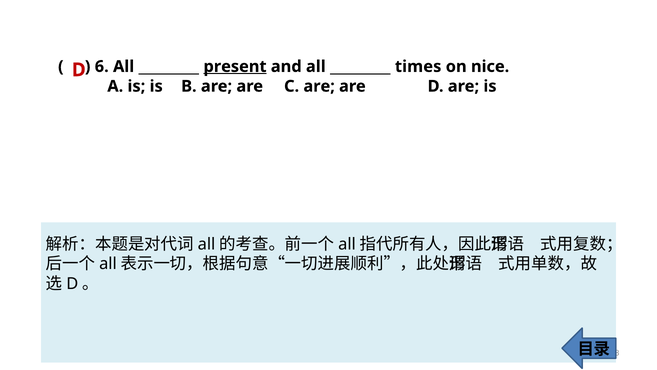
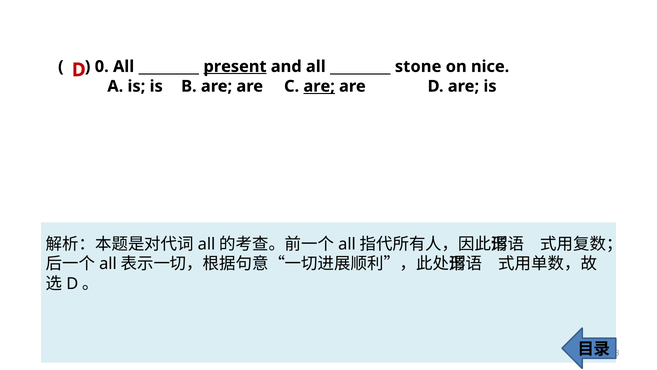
6: 6 -> 0 (102, 66)
times: times -> stone (418, 66)
are underline: none -> present (319, 86)
